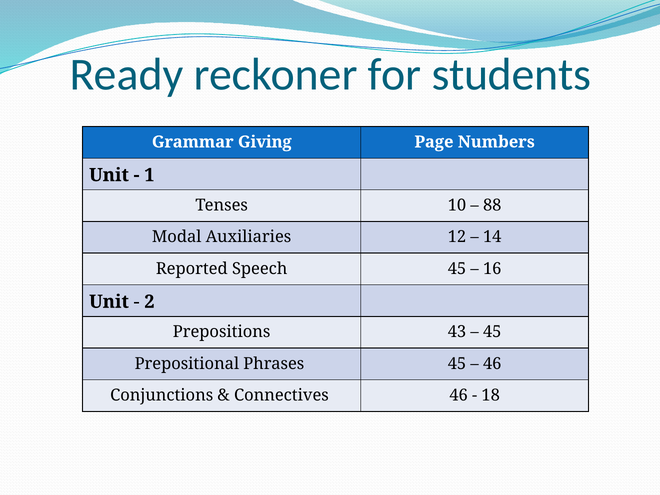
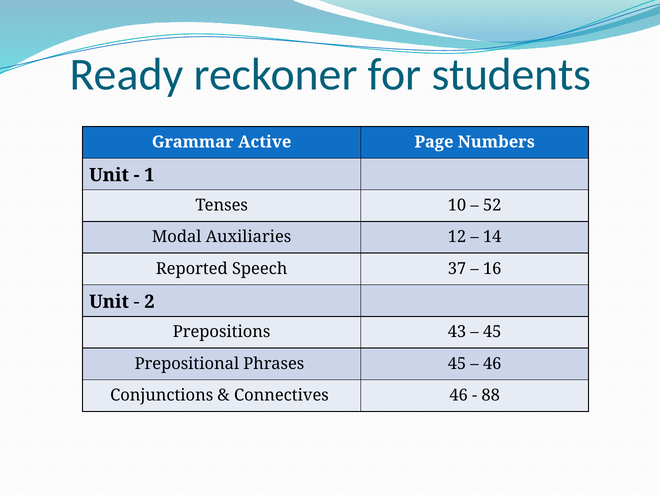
Giving: Giving -> Active (265, 142)
88: 88 -> 52 (492, 205)
Speech 45: 45 -> 37 (457, 269)
18: 18 -> 88 (491, 395)
